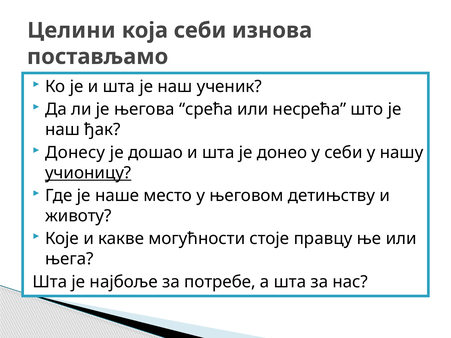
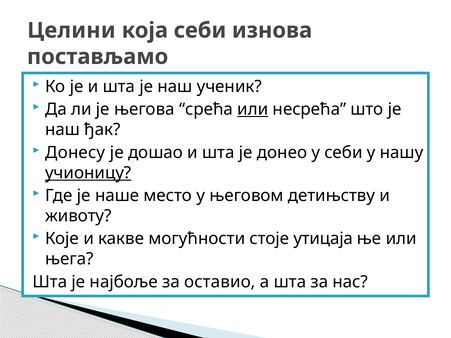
или underline: none -> present (253, 109)
правцу: правцу -> утицаја (323, 239)
потребе: потребе -> оставио (220, 282)
